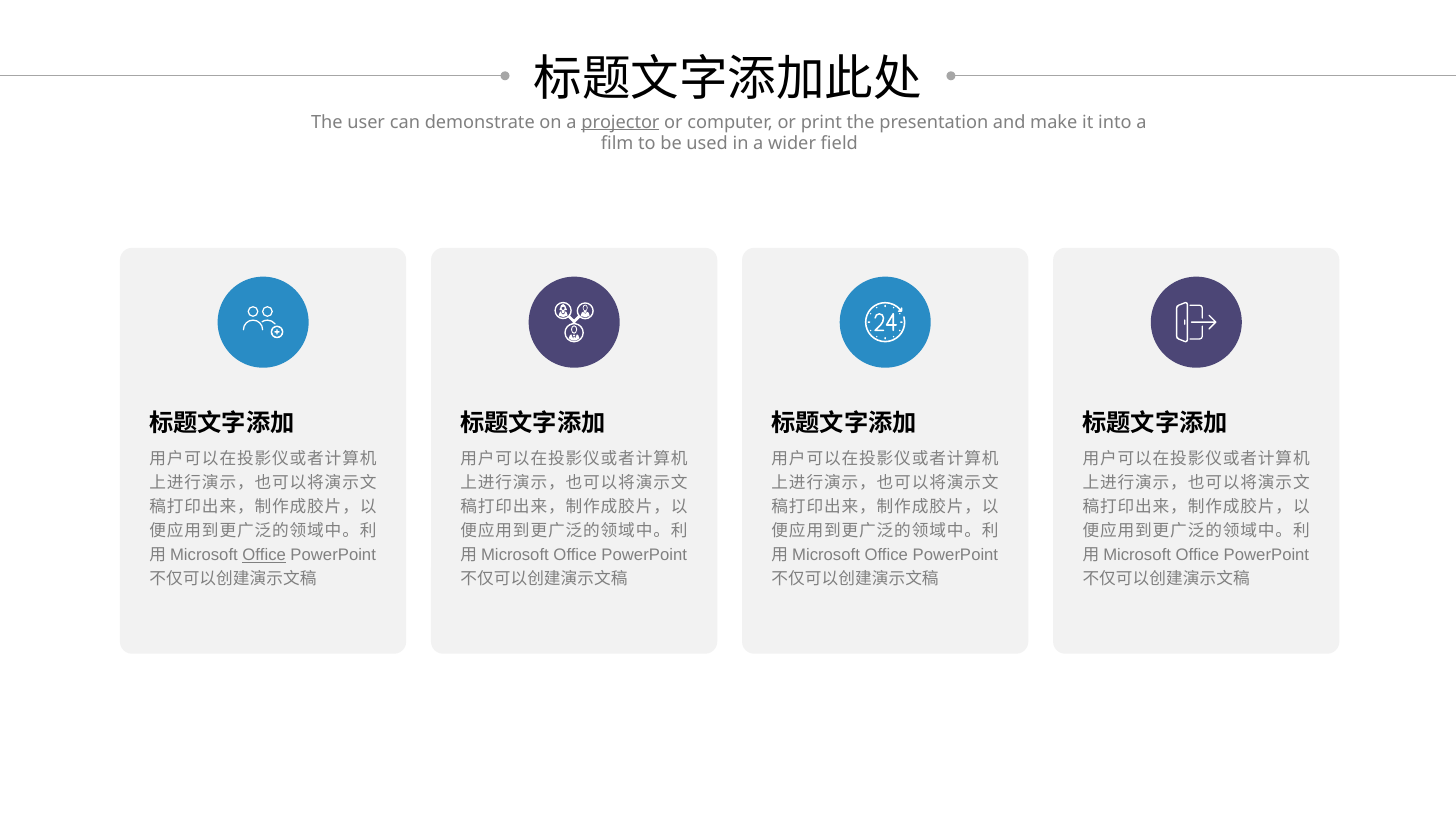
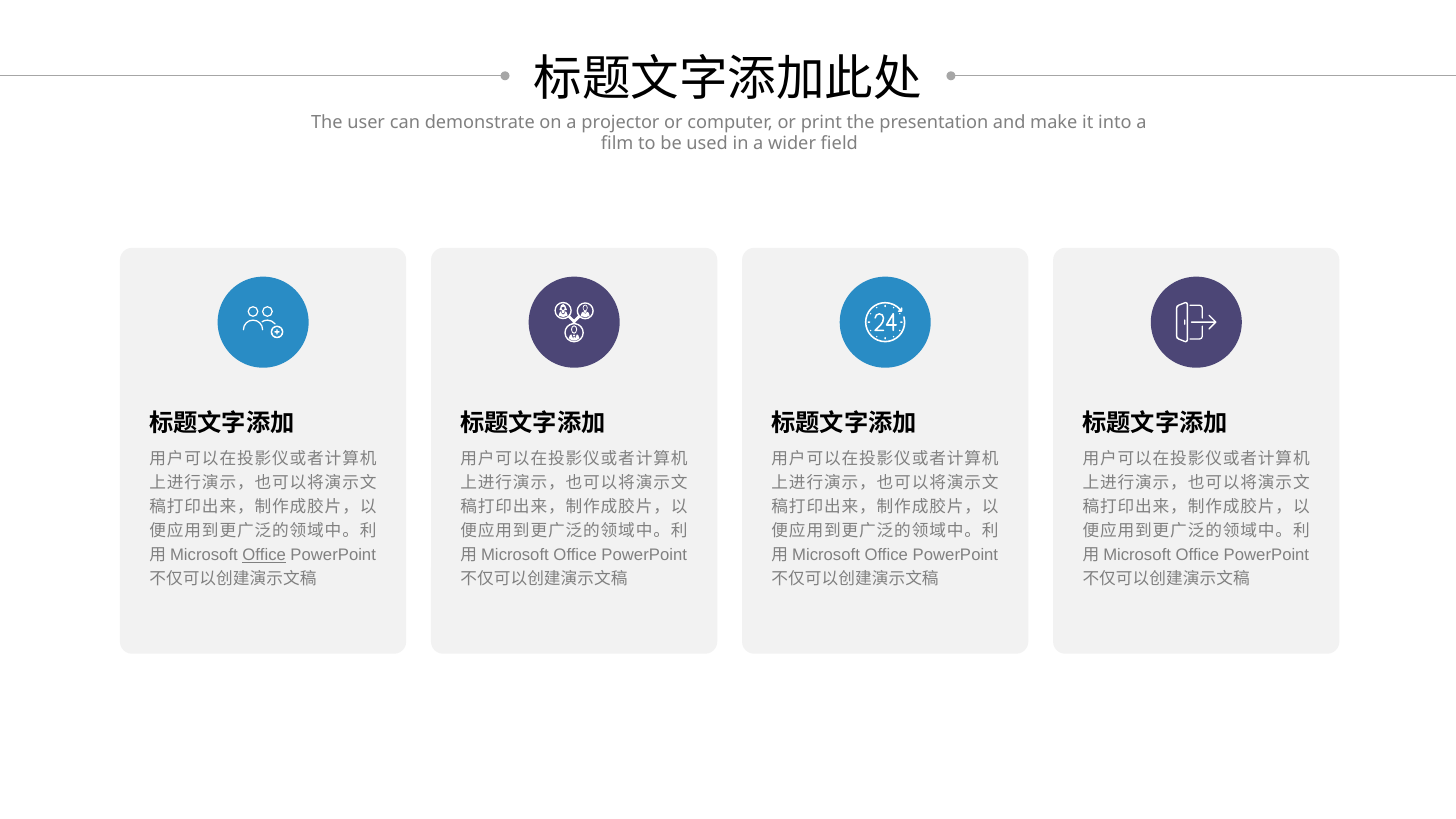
projector underline: present -> none (620, 122)
